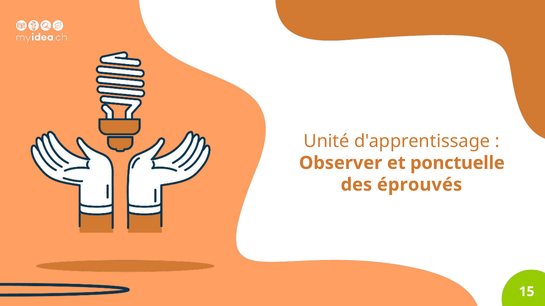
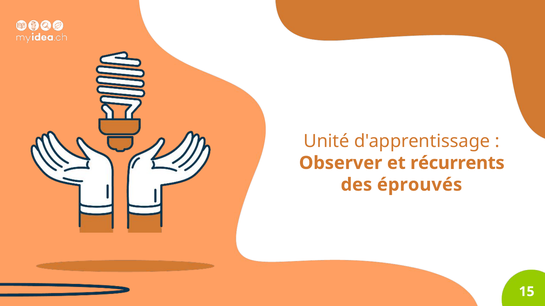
ponctuelle: ponctuelle -> récurrents (457, 163)
